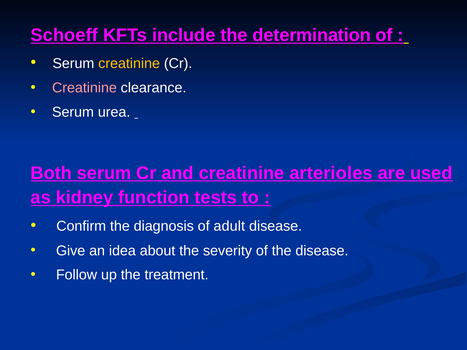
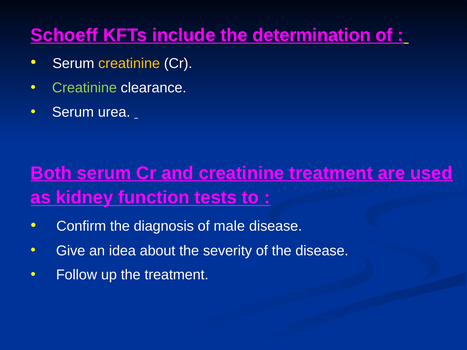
Creatinine colour: pink -> light green (84, 88)
creatinine arterioles: arterioles -> treatment (331, 173)
adult: adult -> male (229, 226)
